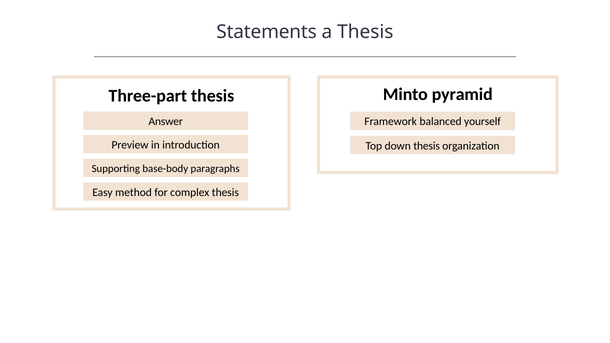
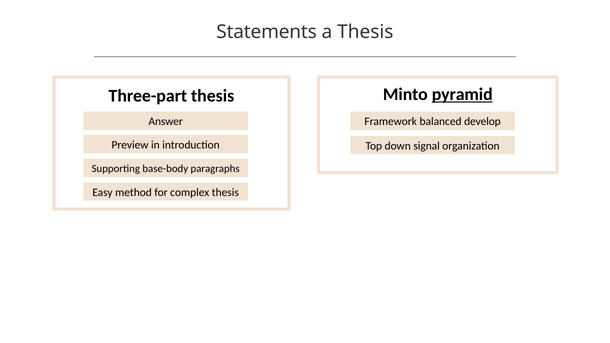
pyramid underline: none -> present (462, 94)
yourself: yourself -> develop (482, 122)
down thesis: thesis -> signal (427, 146)
